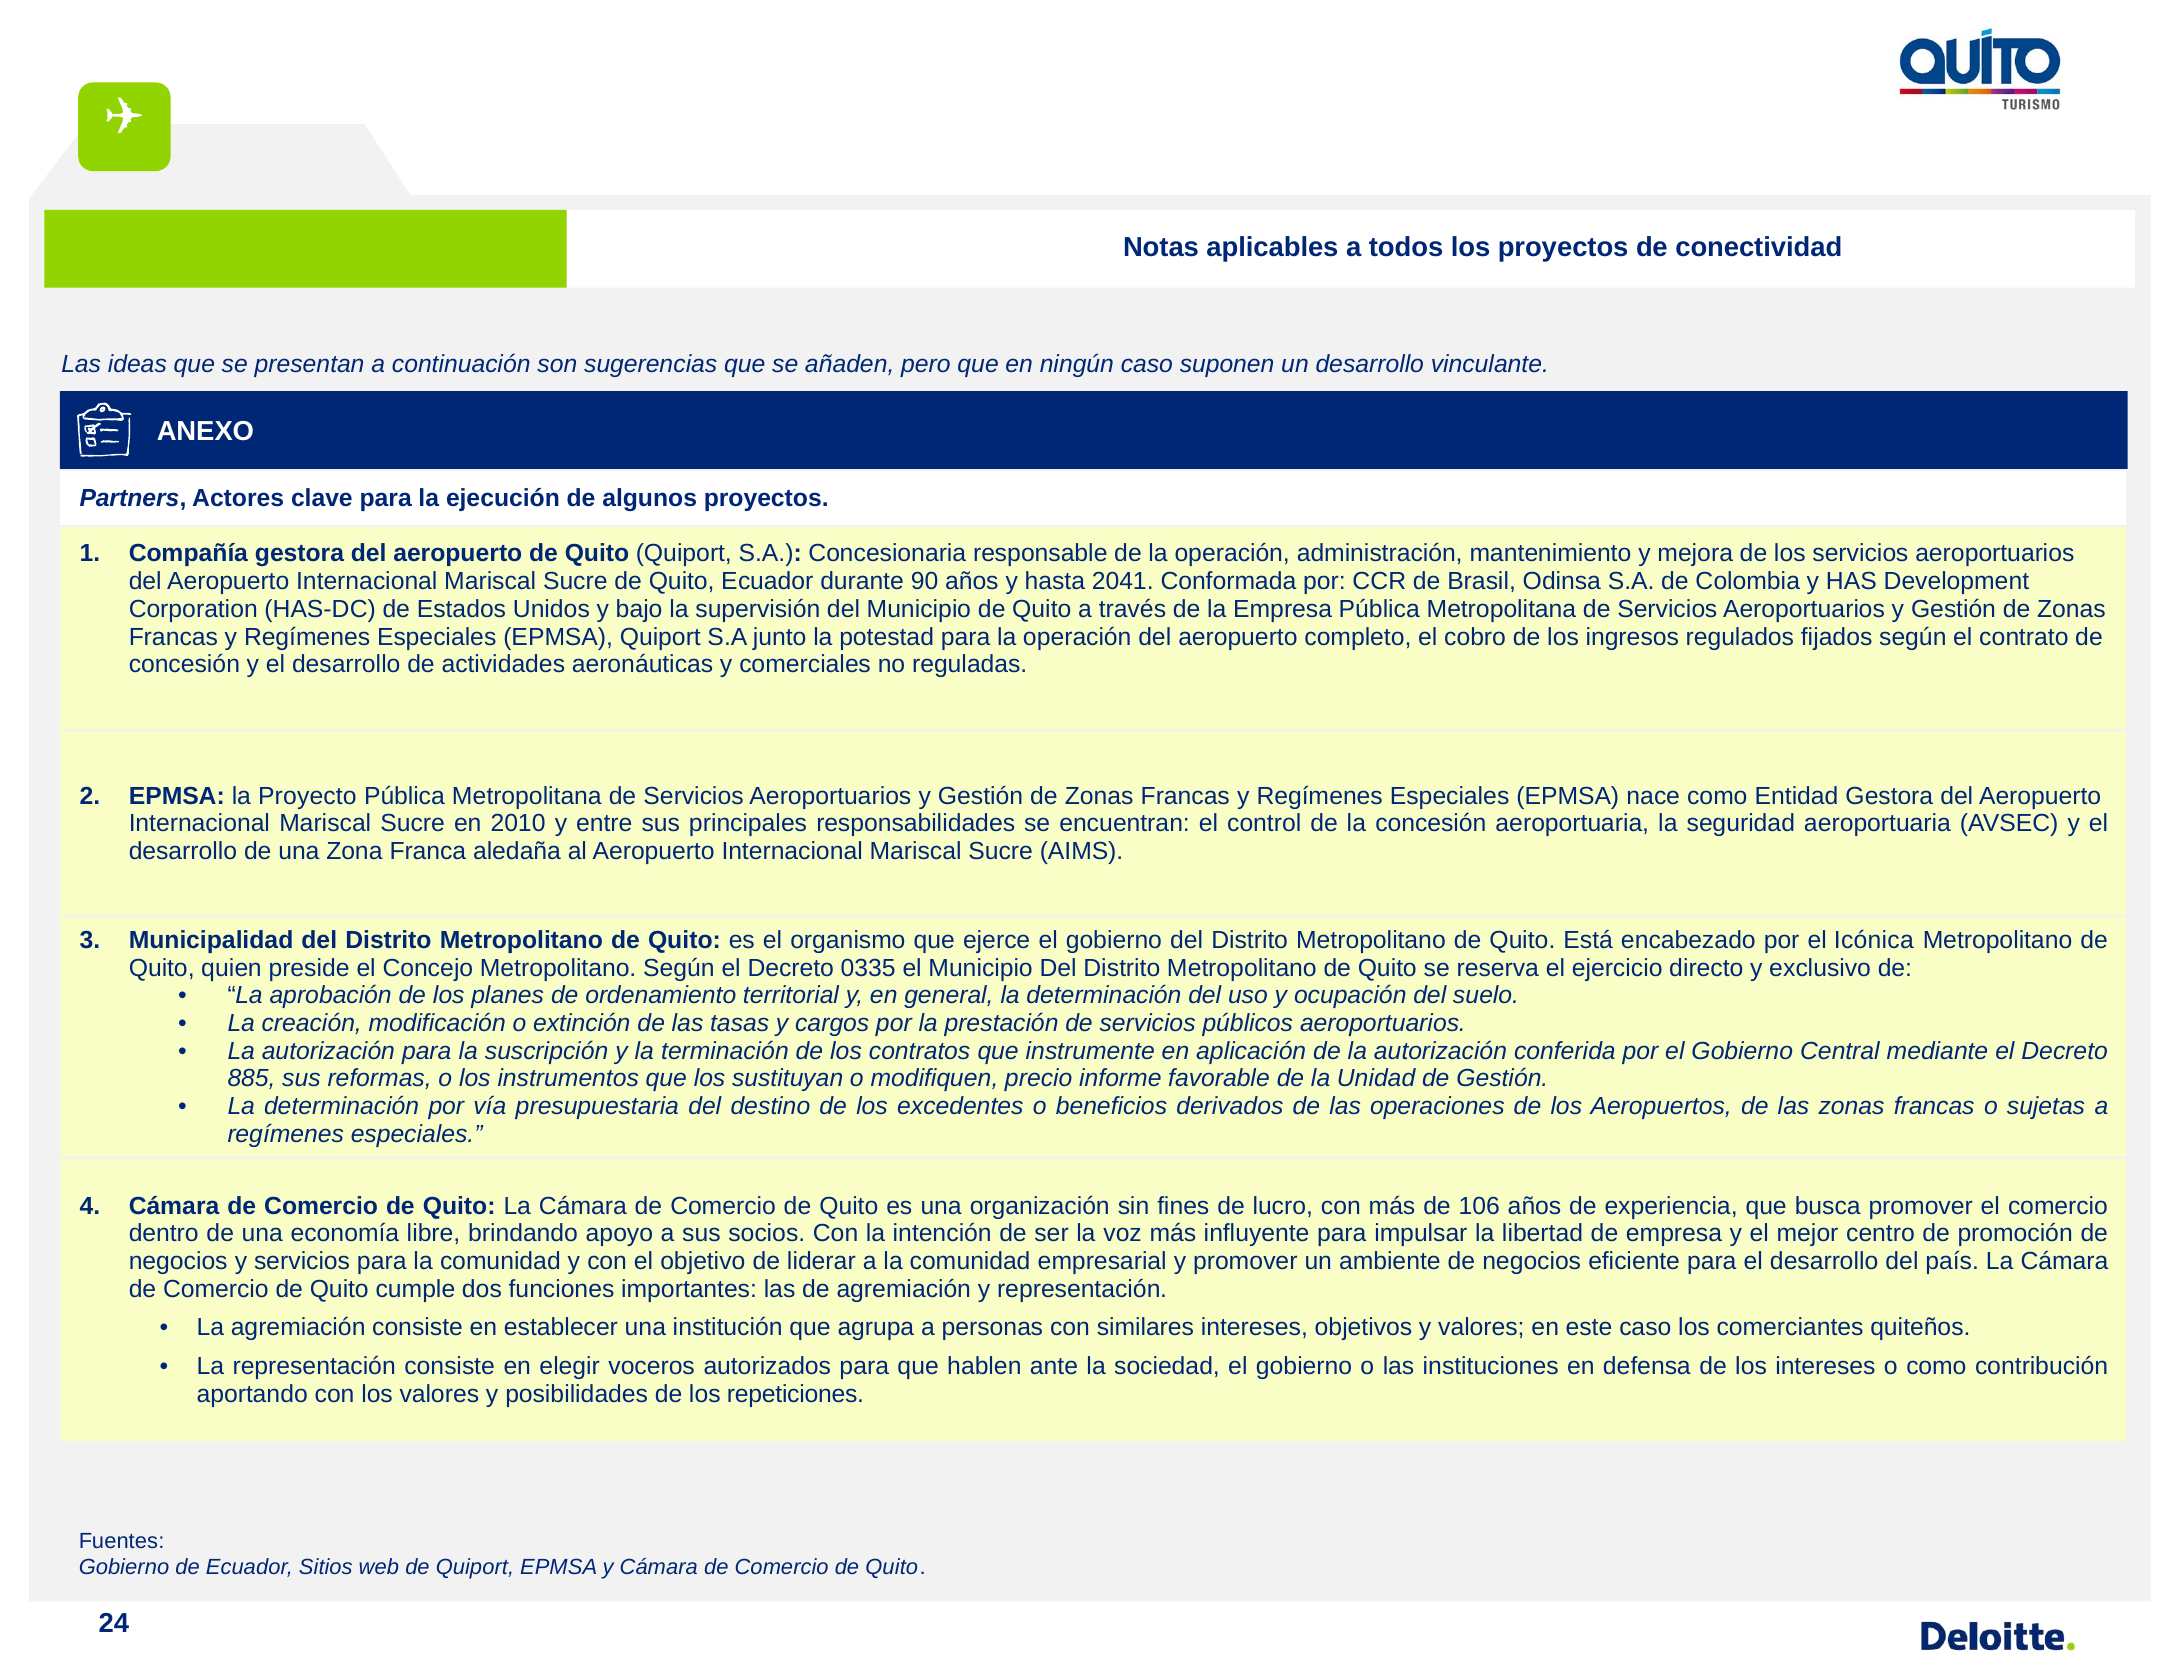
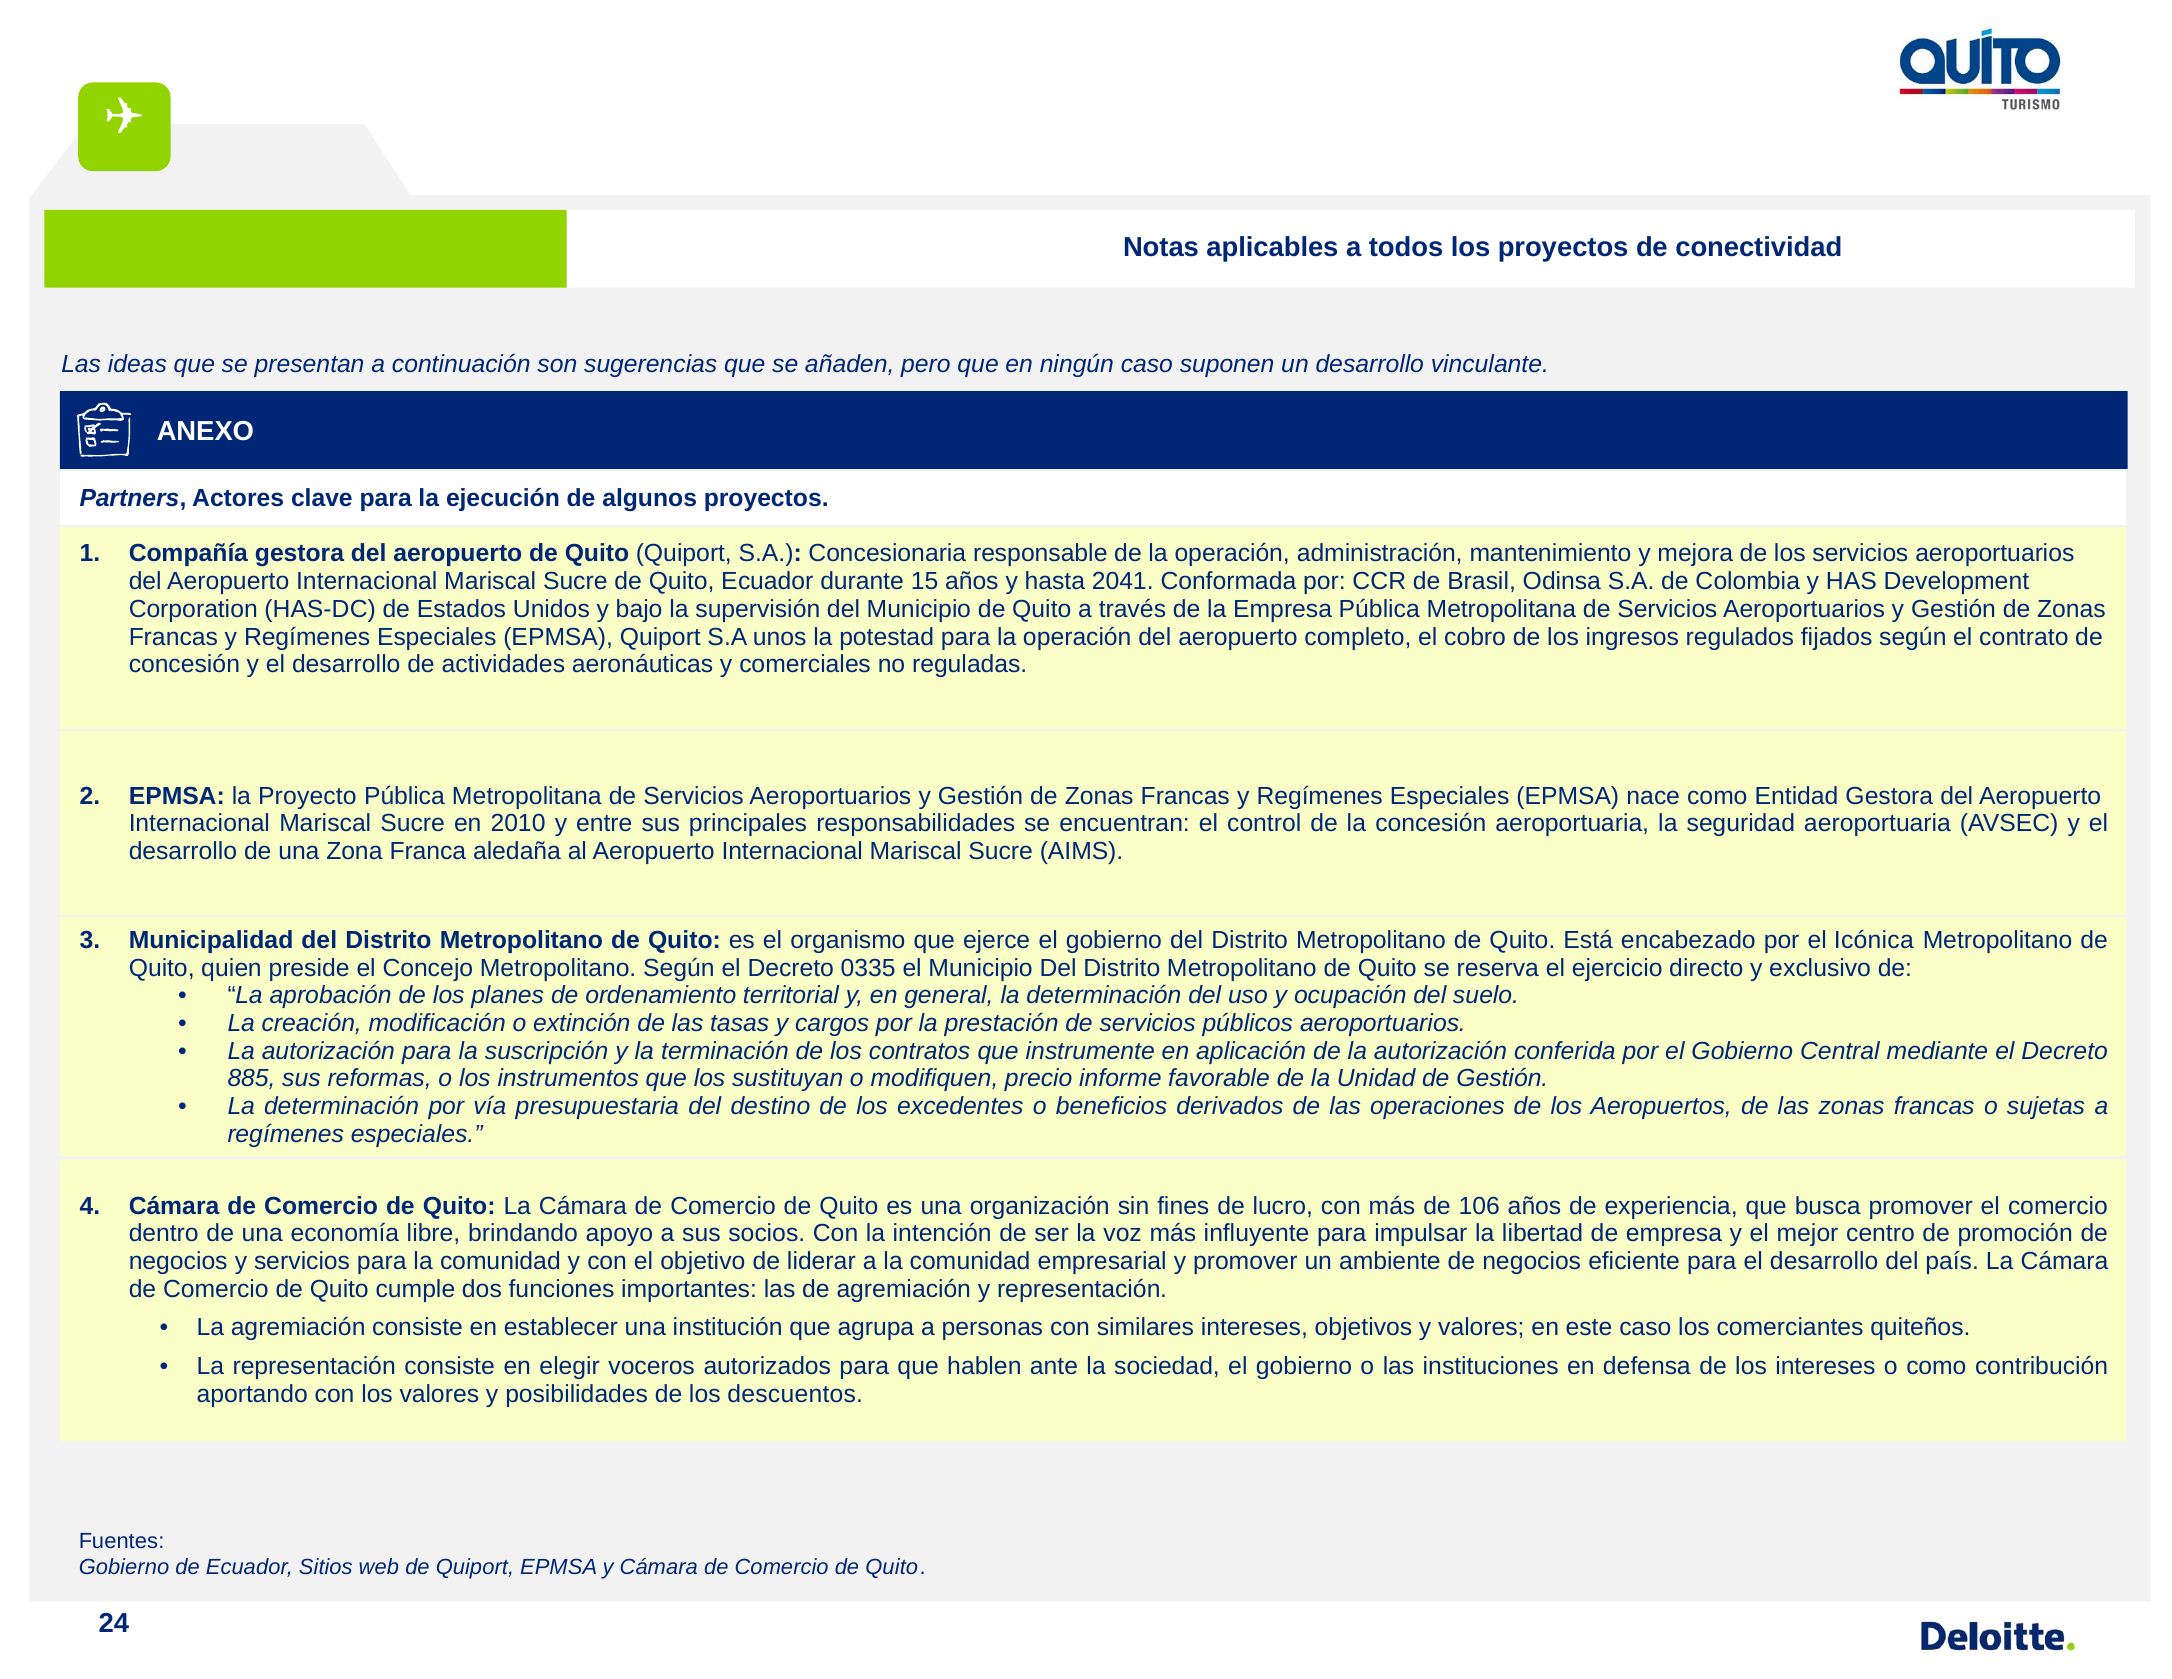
90: 90 -> 15 (925, 581)
junto: junto -> unos (780, 637)
repeticiones: repeticiones -> descuentos (795, 1393)
